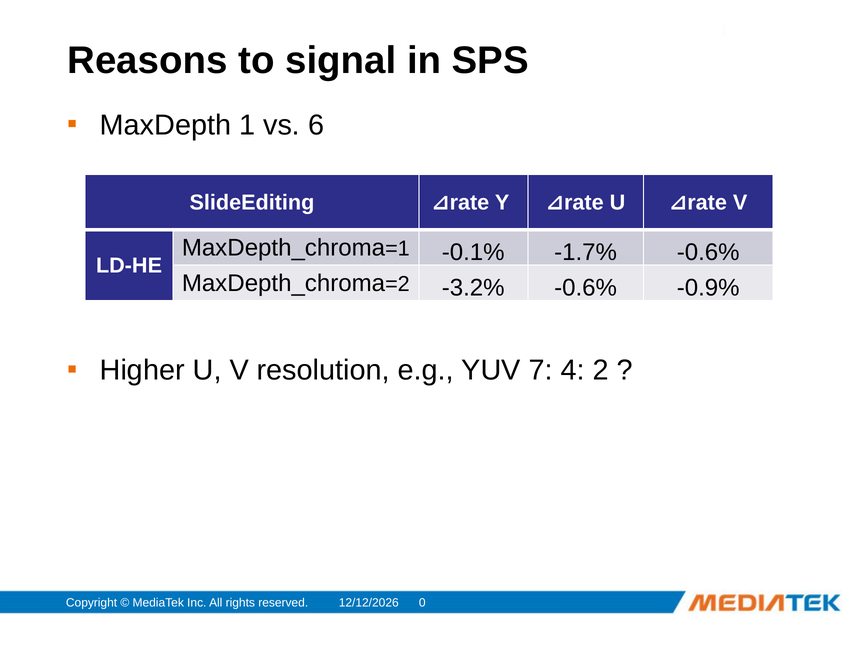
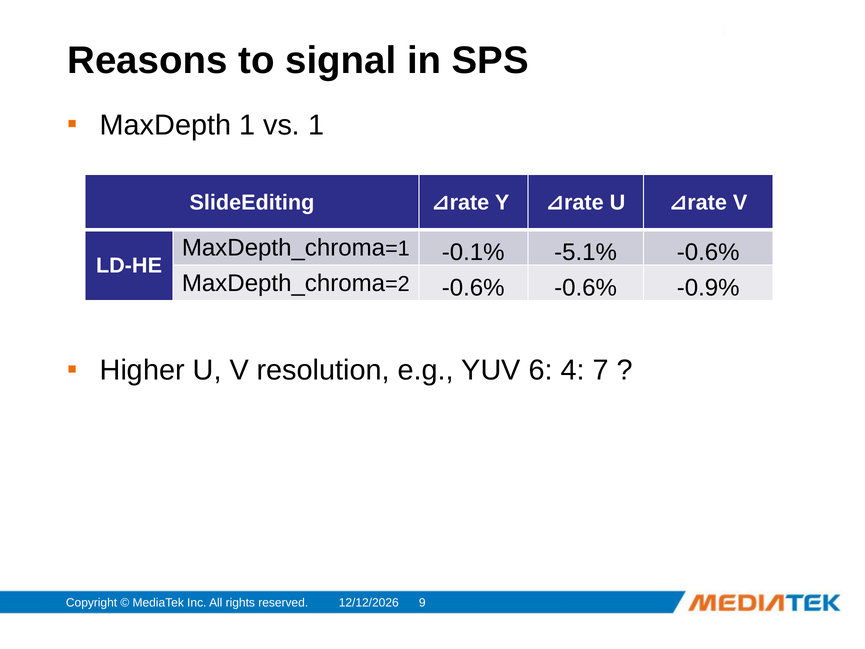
vs 6: 6 -> 1 (316, 125)
-1.7%: -1.7% -> -5.1% (586, 252)
-3.2%: -3.2% -> -0.6% (473, 288)
7: 7 -> 6 (541, 370)
2: 2 -> 7 (601, 370)
0: 0 -> 9 (422, 602)
